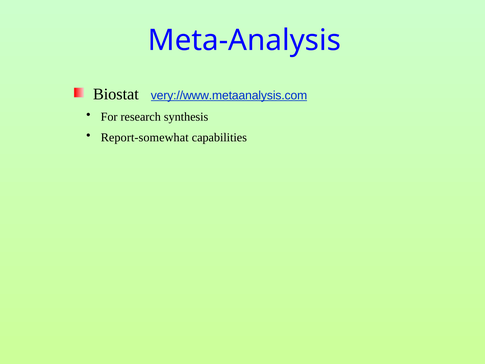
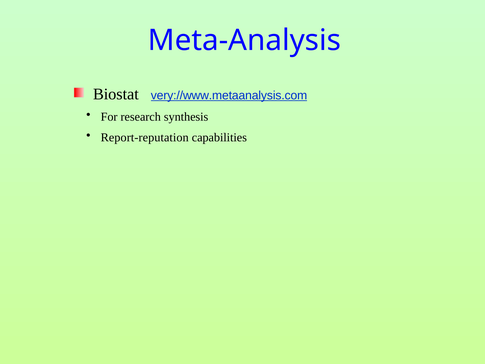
Report-somewhat: Report-somewhat -> Report-reputation (145, 137)
